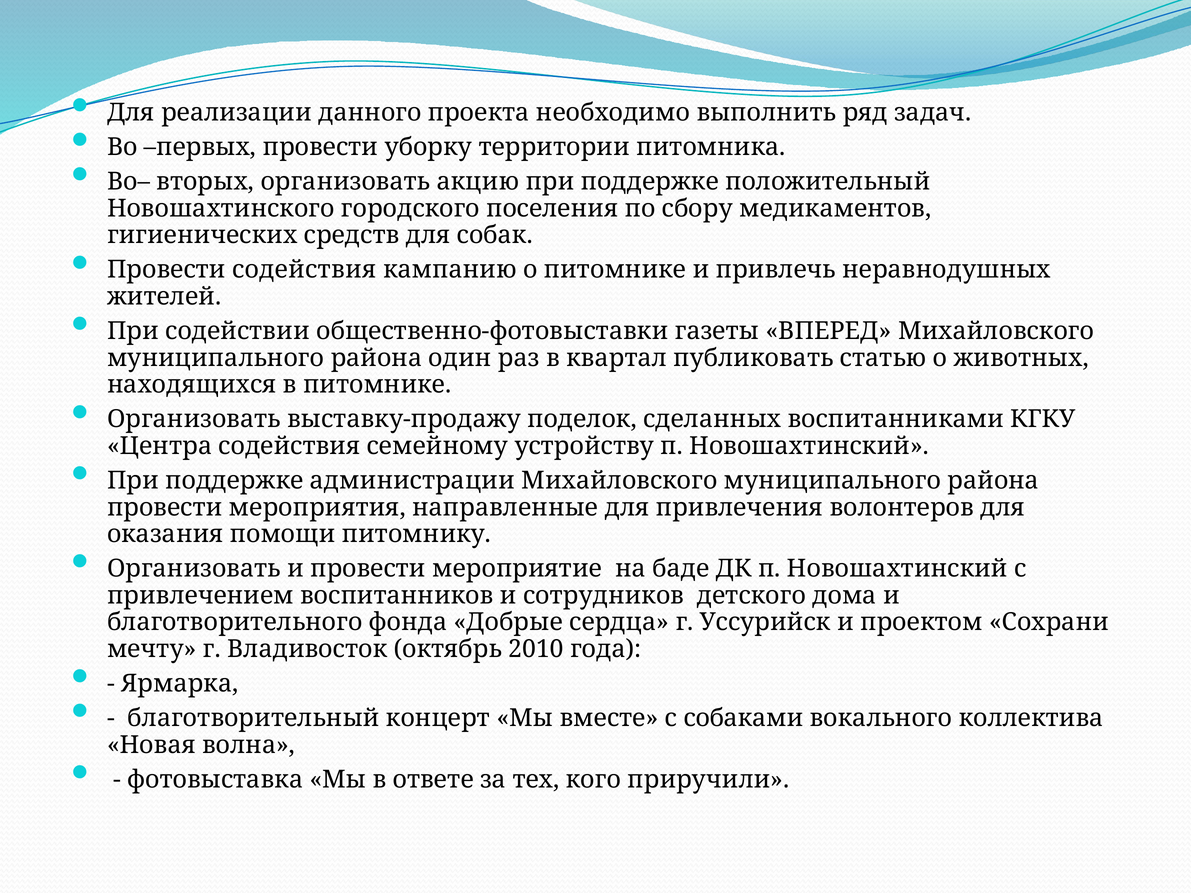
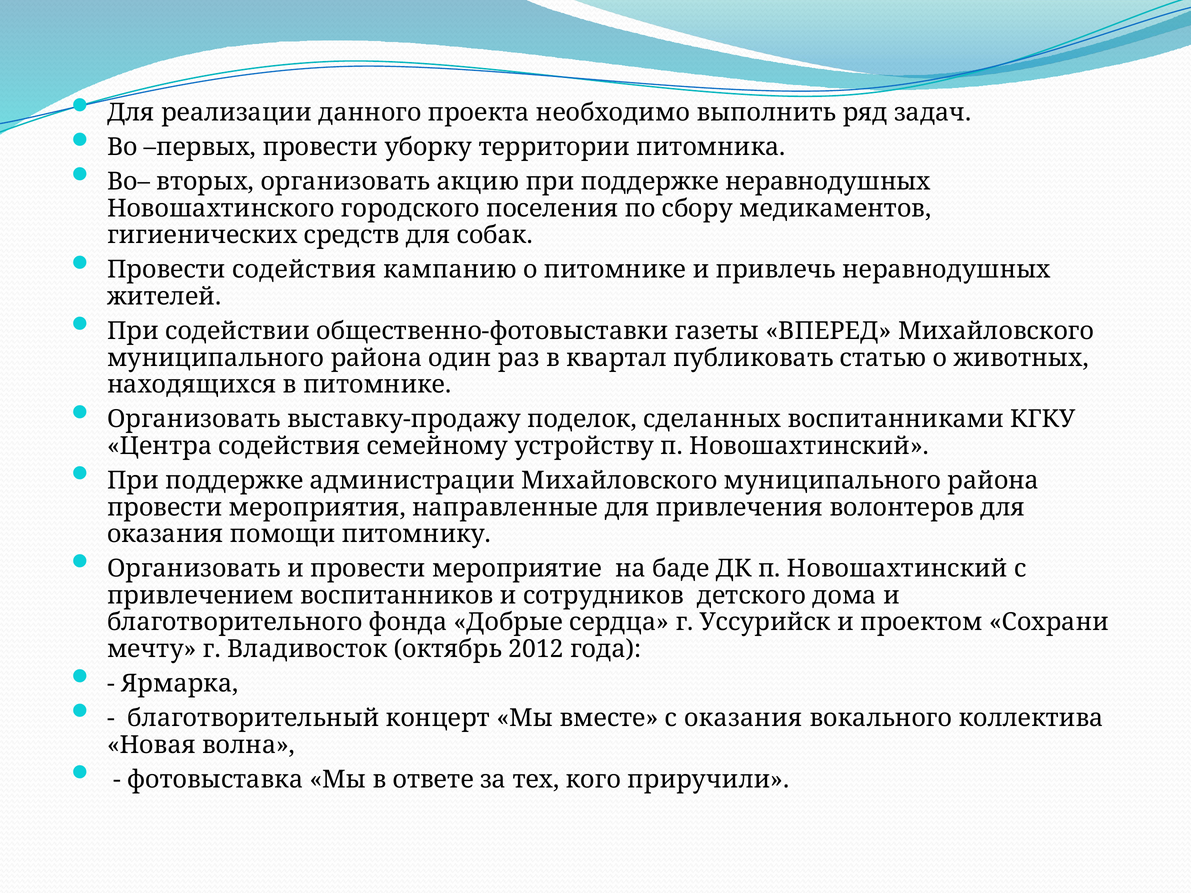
поддержке положительный: положительный -> неравнодушных (828, 182)
2010: 2010 -> 2012 (536, 649)
с собаками: собаками -> оказания (743, 718)
